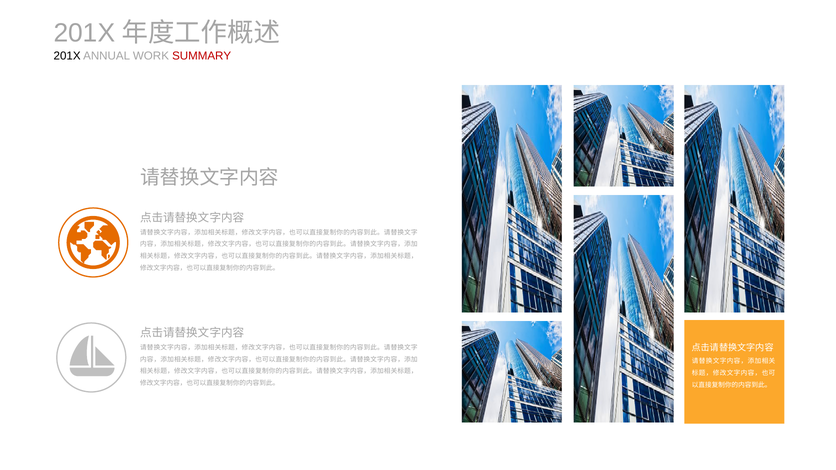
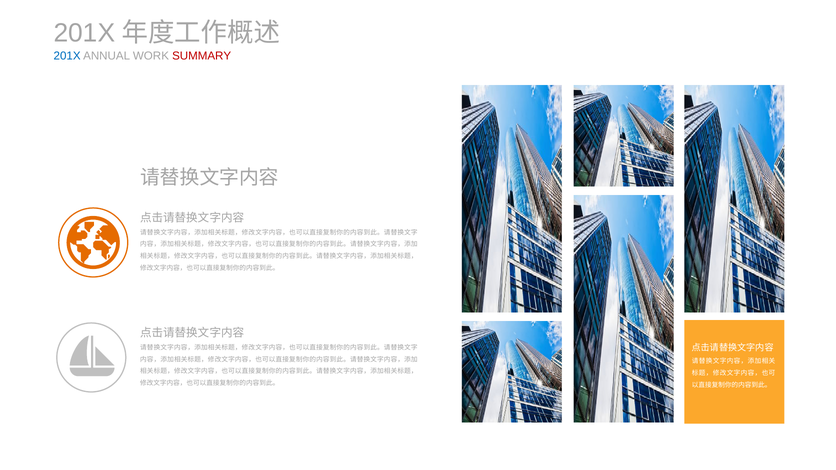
201X colour: black -> blue (67, 56)
